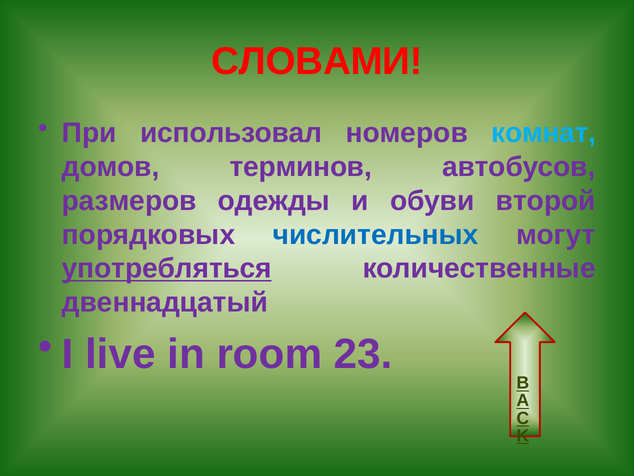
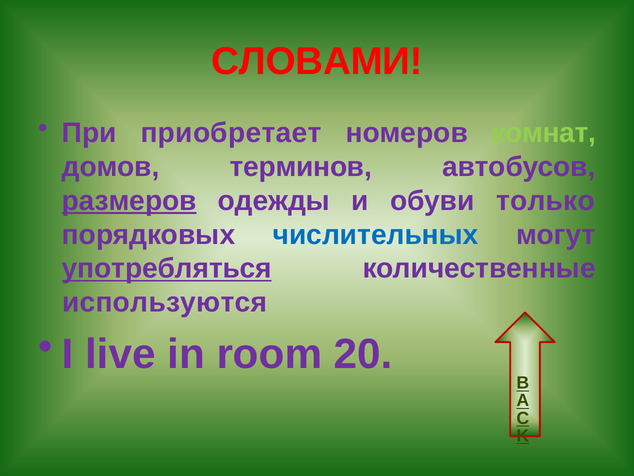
использовал: использовал -> приобретает (231, 133)
комнат colour: light blue -> light green (544, 133)
размеров underline: none -> present (129, 201)
второй: второй -> только (546, 201)
двеннадцатый: двеннадцатый -> используются (165, 302)
23: 23 -> 20 (363, 354)
